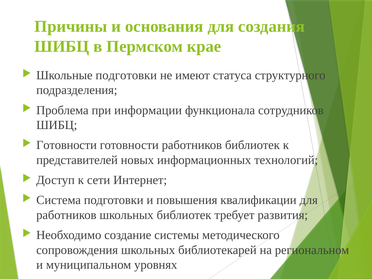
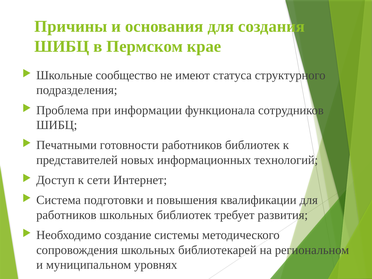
Школьные подготовки: подготовки -> сообщество (126, 75)
Готовности: Готовности -> Печатными (67, 145)
